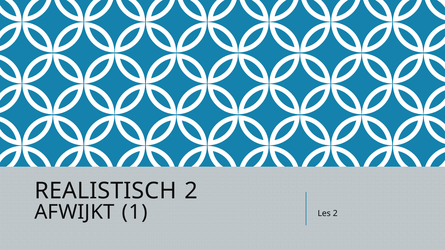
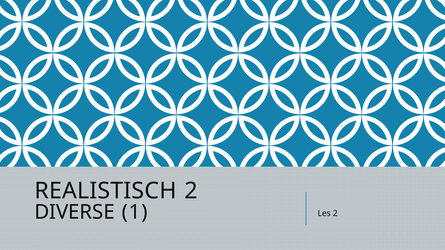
AFWIJKT: AFWIJKT -> DIVERSE (75, 212)
